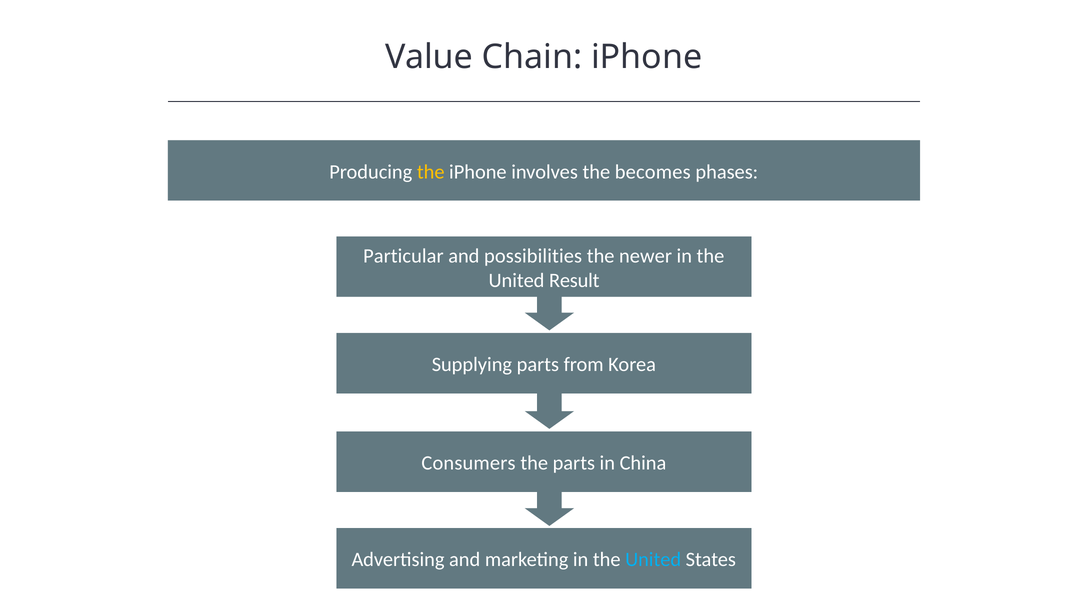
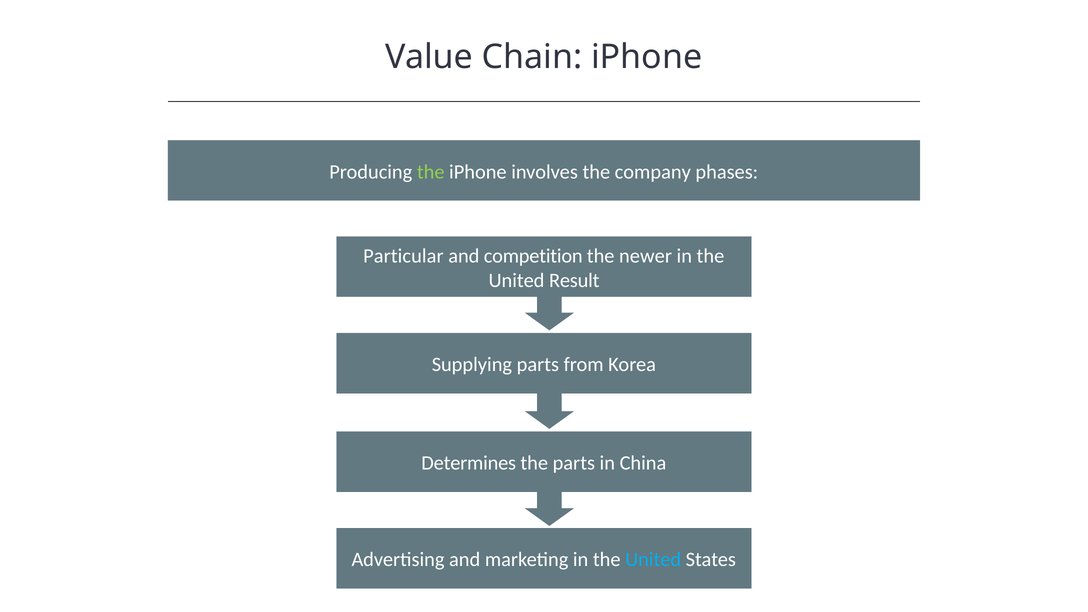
the colour: yellow -> light green (431, 172)
becomes: becomes -> company (653, 172)
possibilities: possibilities -> competition (533, 256)
Consumers: Consumers -> Determines (469, 463)
